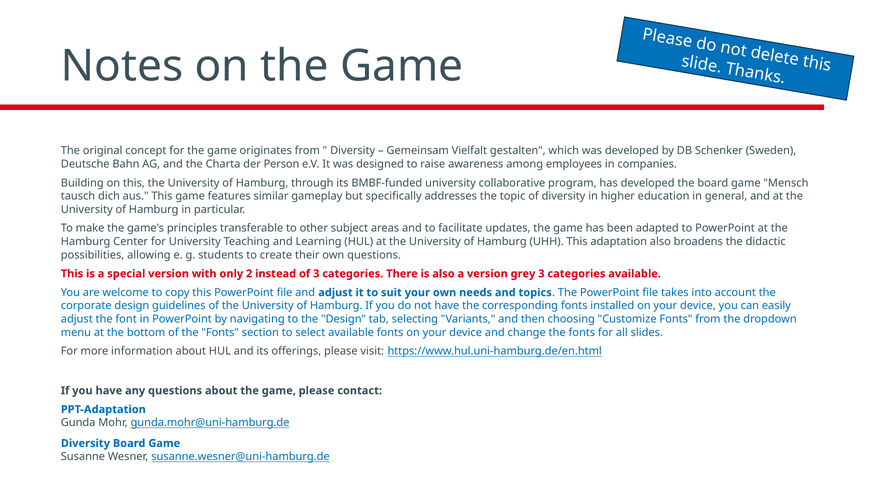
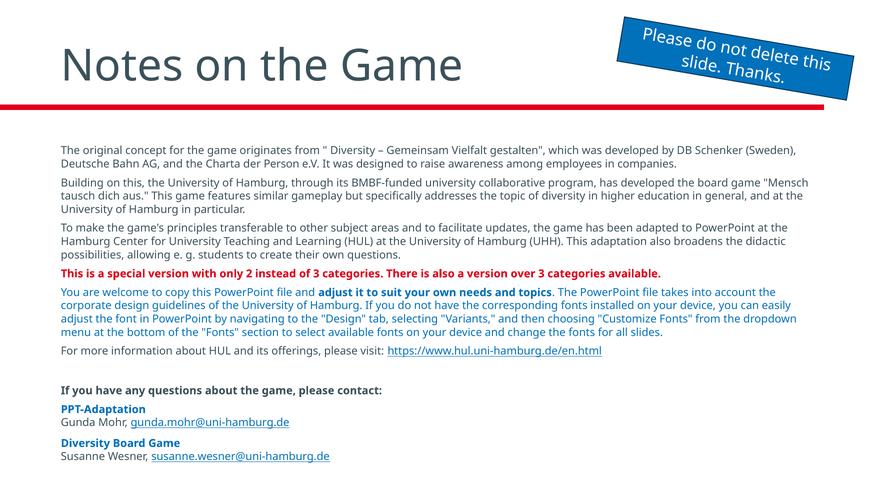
grey: grey -> over (523, 274)
